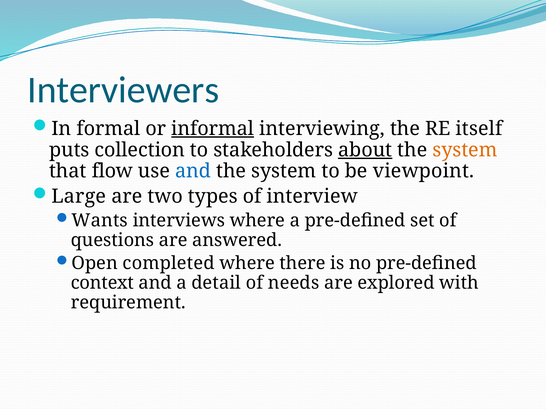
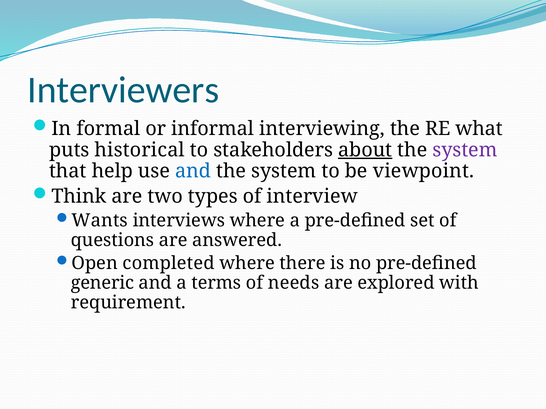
informal underline: present -> none (213, 129)
itself: itself -> what (479, 129)
collection: collection -> historical (140, 150)
system colour: orange -> purple (465, 150)
flow: flow -> help (112, 171)
Large: Large -> Think (79, 197)
context: context -> generic (102, 283)
detail: detail -> terms (216, 283)
